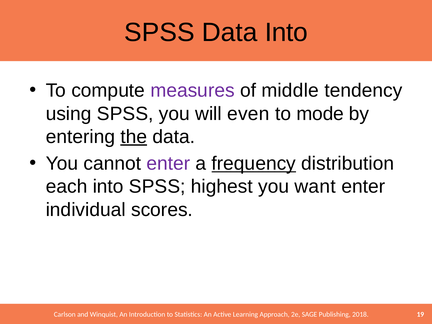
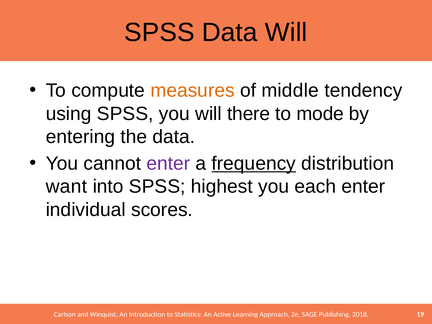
Data Into: Into -> Will (286, 32)
measures colour: purple -> orange (193, 91)
even: even -> there (249, 114)
the underline: present -> none (134, 137)
each: each -> want (66, 187)
want: want -> each (315, 187)
